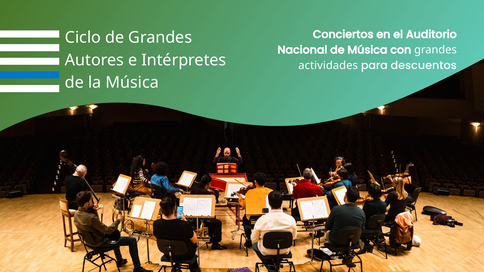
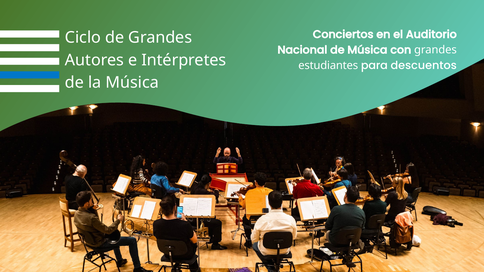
actividades: actividades -> estudiantes (328, 65)
